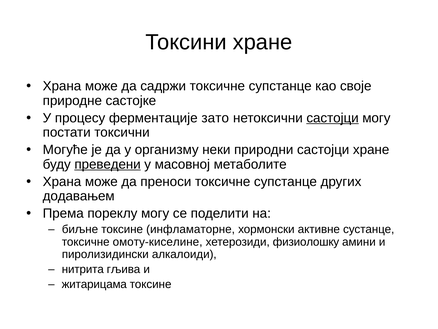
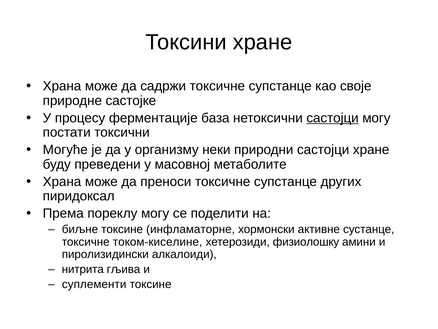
зато: зато -> база (215, 118)
преведени underline: present -> none (108, 164)
додавањем: додавањем -> пиридоксал (79, 196)
омоту-киселине: омоту-киселине -> током-киселине (158, 242)
житарицама: житарицама -> суплементи (94, 284)
